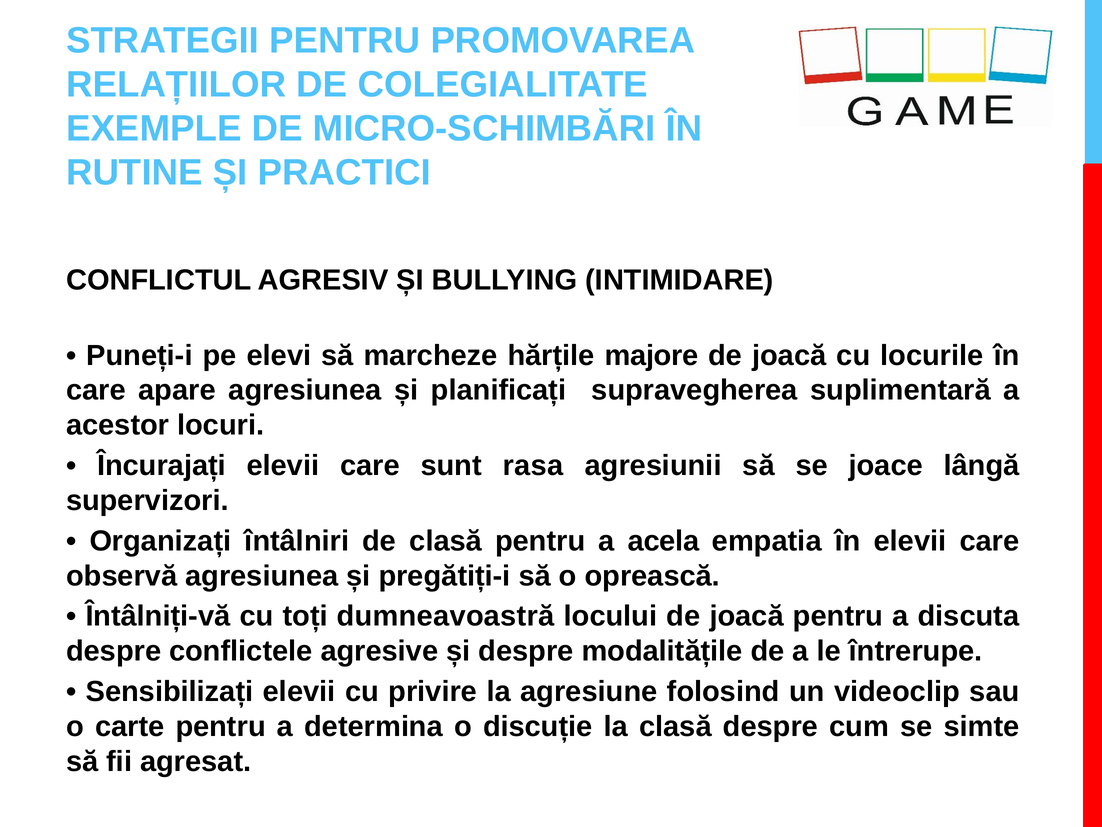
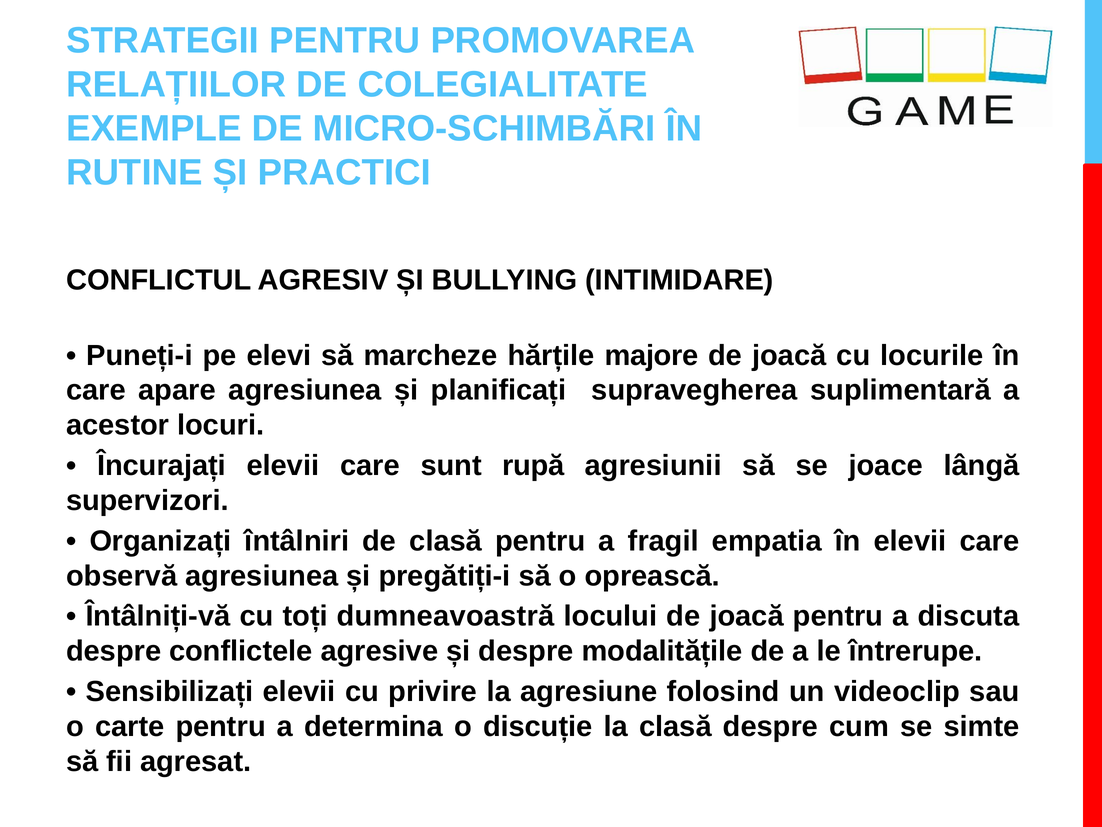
rasa: rasa -> rupă (533, 465)
acela: acela -> fragil (663, 541)
